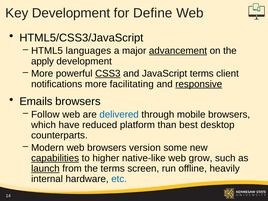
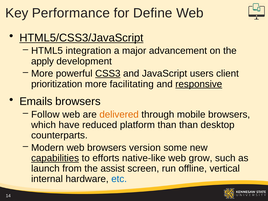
Key Development: Development -> Performance (71, 13)
HTML5/CSS3/JavaScript underline: none -> present (81, 38)
languages: languages -> integration (88, 51)
advancement underline: present -> none (178, 51)
JavaScript terms: terms -> users (202, 74)
notifications: notifications -> prioritization (57, 84)
delivered colour: blue -> orange (119, 114)
than best: best -> than (189, 125)
higher: higher -> efforts (106, 158)
launch underline: present -> none (45, 169)
the terms: terms -> assist (113, 169)
heavily: heavily -> vertical (225, 169)
